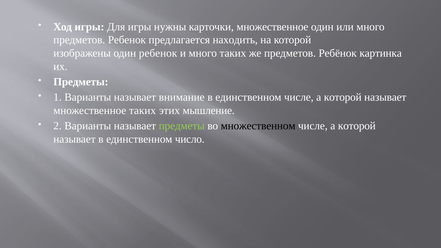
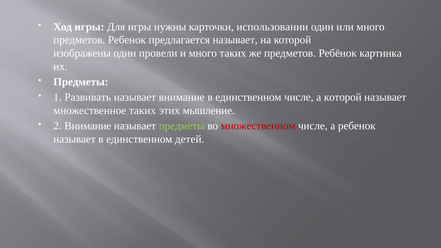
карточки множественное: множественное -> использовании (272, 27)
предлагается находить: находить -> называет (235, 40)
один ребенок: ребенок -> провели (158, 53)
1 Варианты: Варианты -> Развивать (88, 97)
2 Варианты: Варианты -> Внимание (88, 126)
множественном colour: black -> red (258, 126)
которой: которой -> ребенок (357, 126)
число: число -> детей (190, 139)
